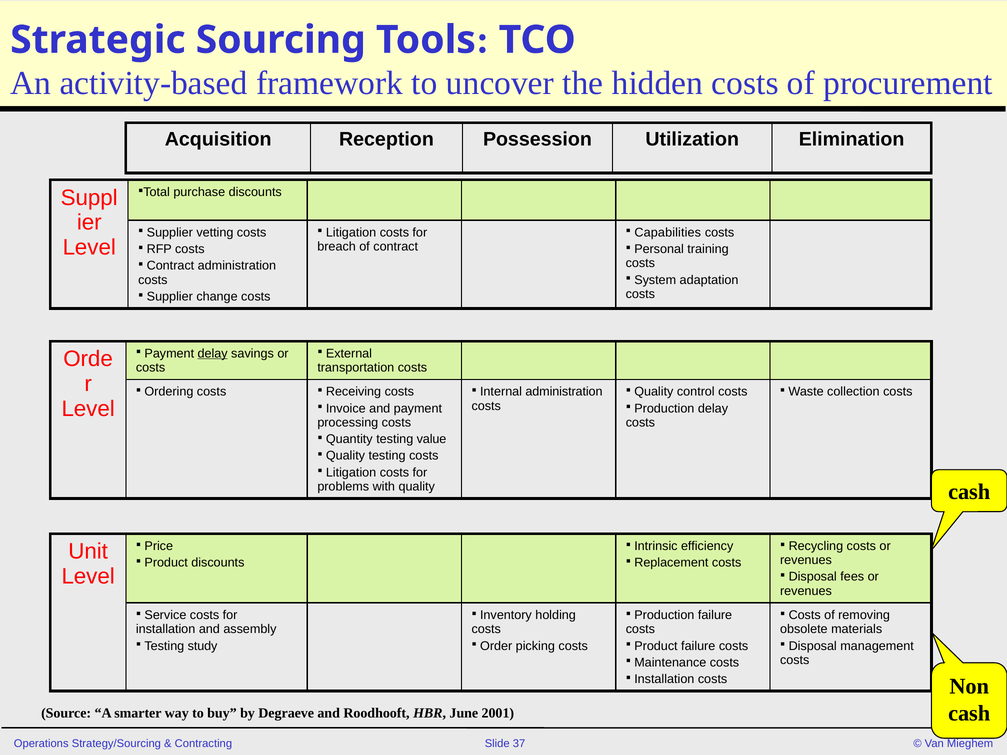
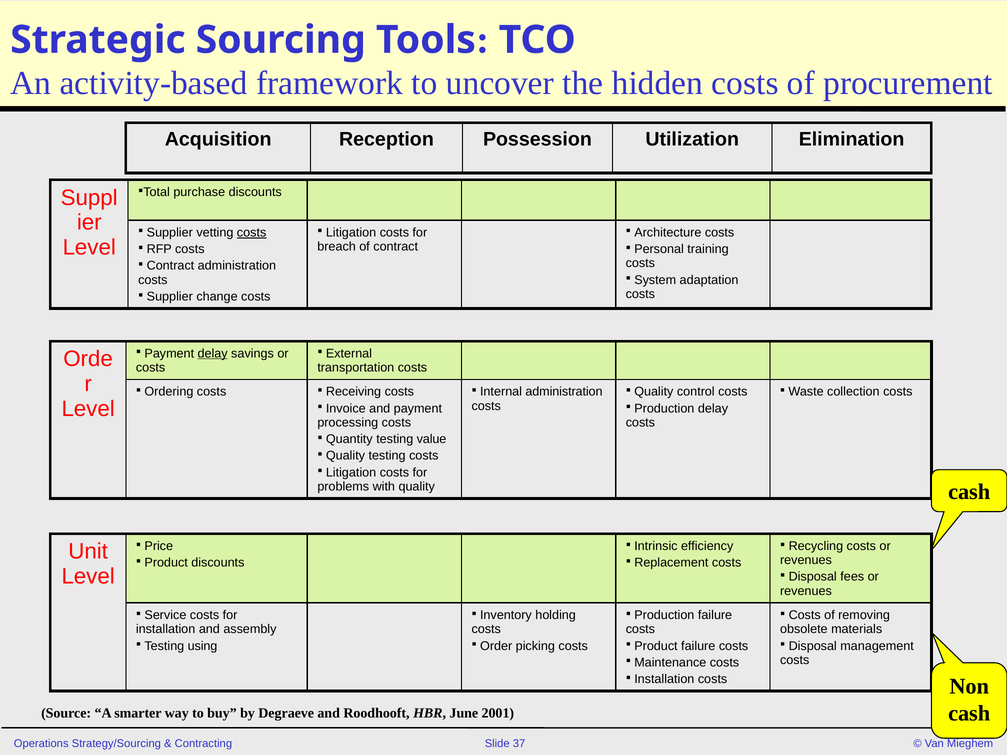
costs underline: none -> present (252, 233)
Capabilities: Capabilities -> Architecture (668, 233)
study: study -> using (203, 646)
